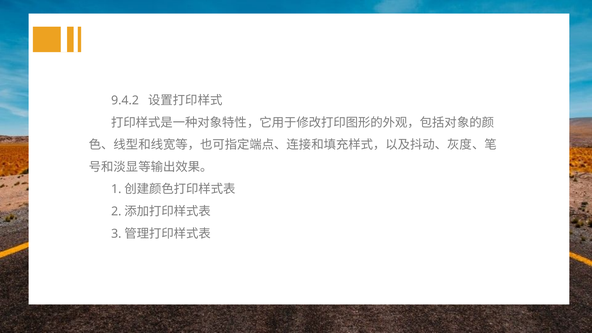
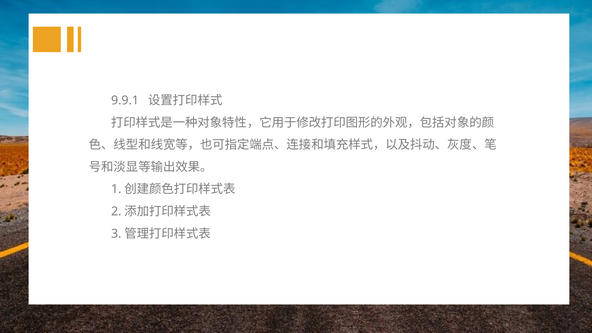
9.4.2: 9.4.2 -> 9.9.1 (125, 100)
